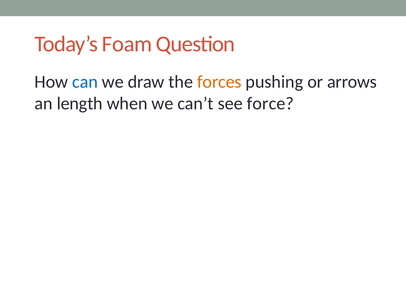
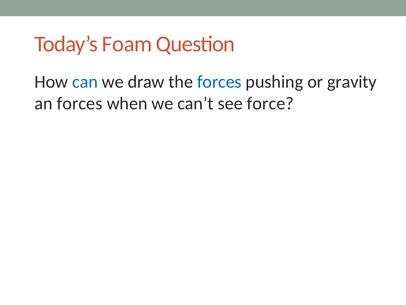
forces colour: orange -> blue (219, 82)
arrows: arrows -> gravity (352, 82)
an length: length -> forces (80, 103)
